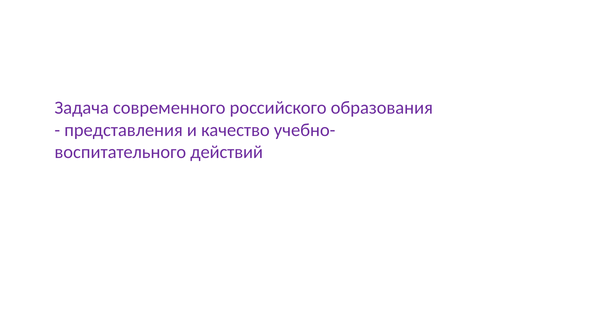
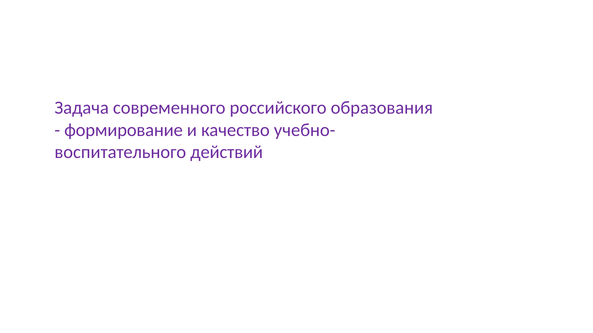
представления: представления -> формирование (124, 130)
